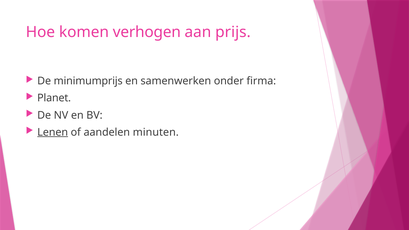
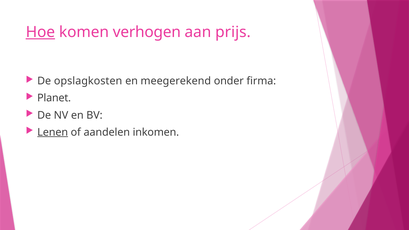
Hoe underline: none -> present (40, 32)
minimumprijs: minimumprijs -> opslagkosten (88, 81)
samenwerken: samenwerken -> meegerekend (176, 81)
minuten: minuten -> inkomen (156, 132)
